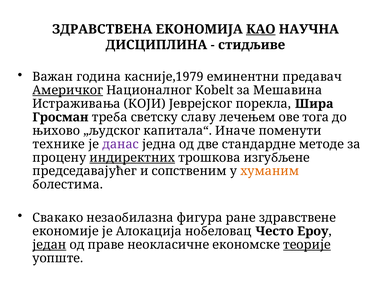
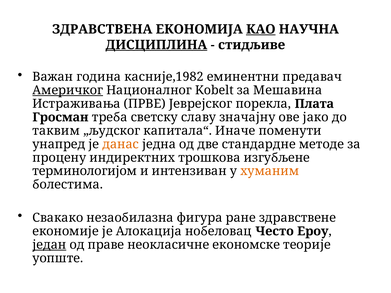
ДИСЦИПЛИНА underline: none -> present (156, 45)
касније,1979: касније,1979 -> касније,1982 (164, 77)
КОЈИ: КОЈИ -> ПРВЕ (145, 104)
Шира: Шира -> Плата (314, 104)
лечењем: лечењем -> значајну (247, 117)
тога: тога -> јако (316, 117)
њихово: њихово -> таквим (56, 131)
технике: технике -> унапред (59, 144)
данас colour: purple -> orange (121, 144)
индиректних underline: present -> none (132, 158)
председавајућег: председавајућег -> терминологијом (85, 171)
сопственим: сопственим -> интензиван (189, 171)
теорије underline: present -> none (307, 245)
